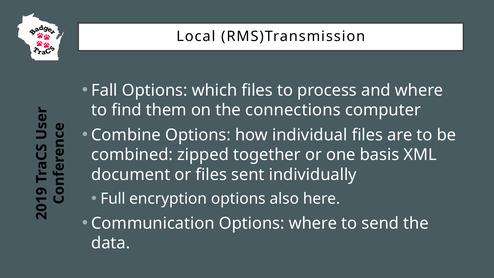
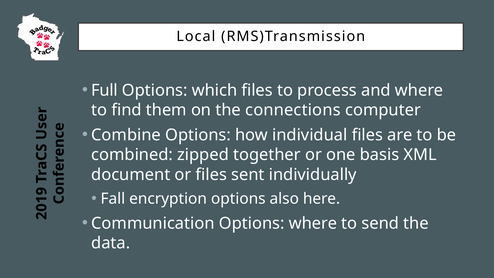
Fall: Fall -> Full (105, 90)
Full: Full -> Fall (113, 199)
